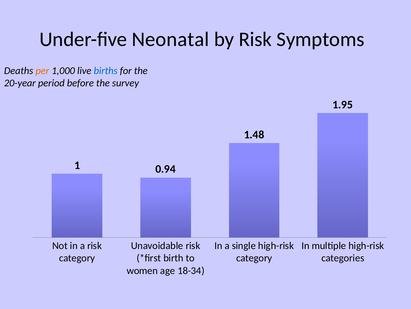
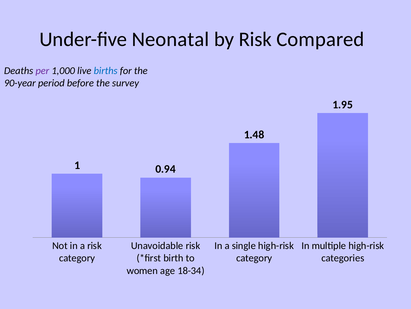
Symptoms: Symptoms -> Compared (320, 39)
per colour: orange -> purple (42, 71)
20-year: 20-year -> 90-year (20, 83)
